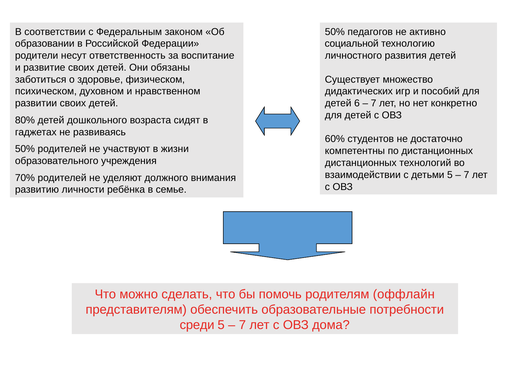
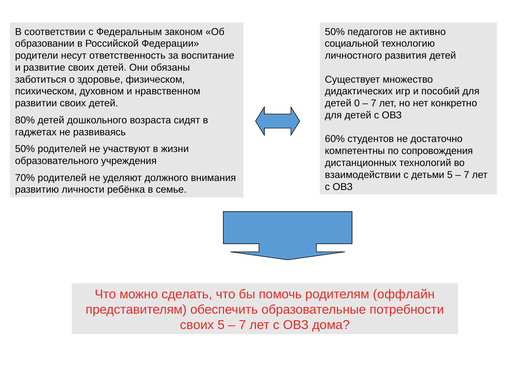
6: 6 -> 0 (357, 103)
по дистанционных: дистанционных -> сопровождения (437, 151)
среди: среди -> своих (197, 325)
